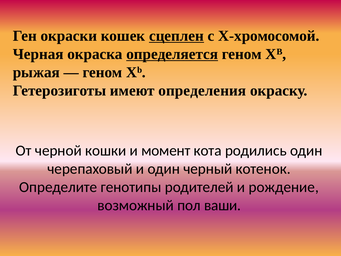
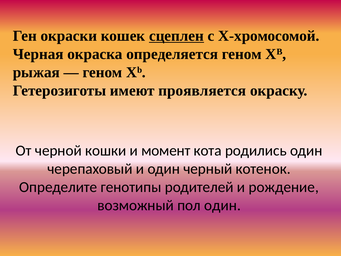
определяется underline: present -> none (172, 54)
определения: определения -> проявляется (202, 90)
пол ваши: ваши -> один (222, 205)
